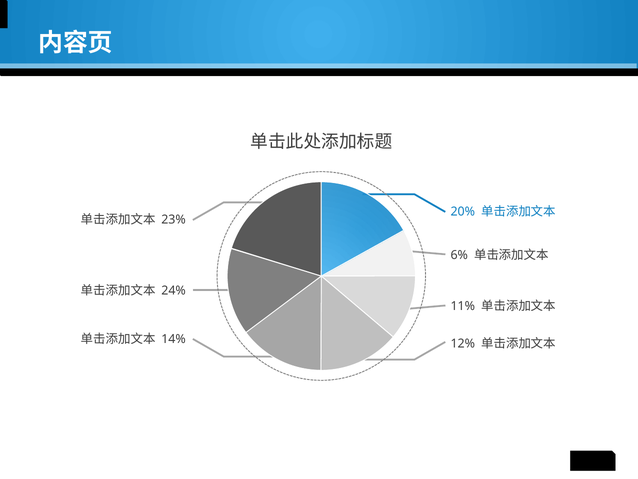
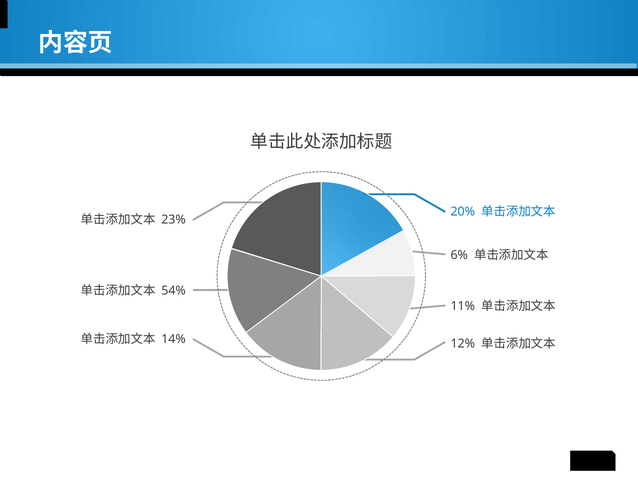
24%: 24% -> 54% (174, 290)
